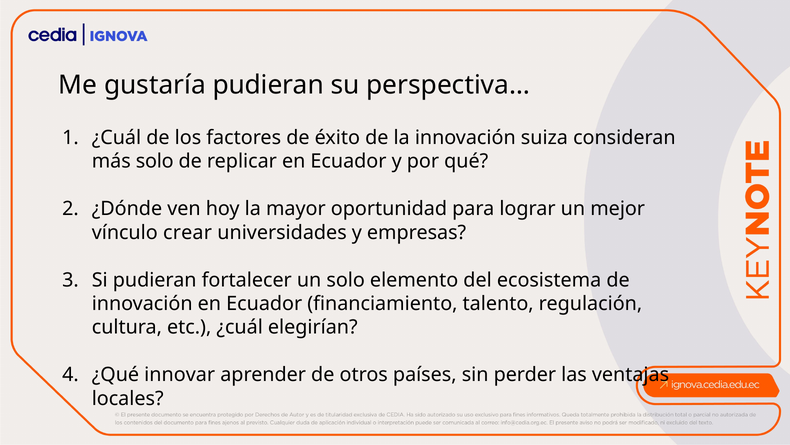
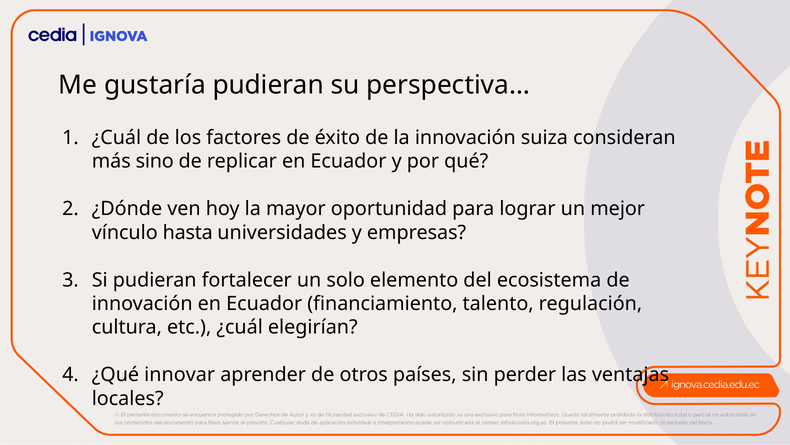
más solo: solo -> sino (155, 161)
crear: crear -> hasta (188, 232)
